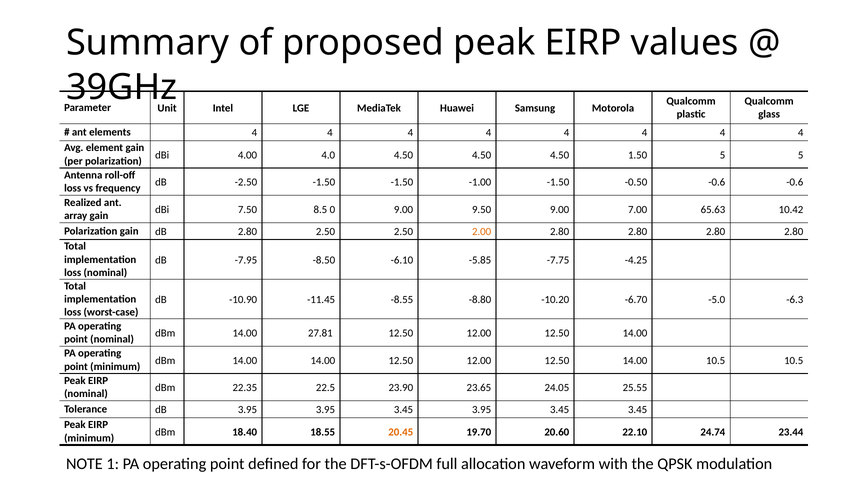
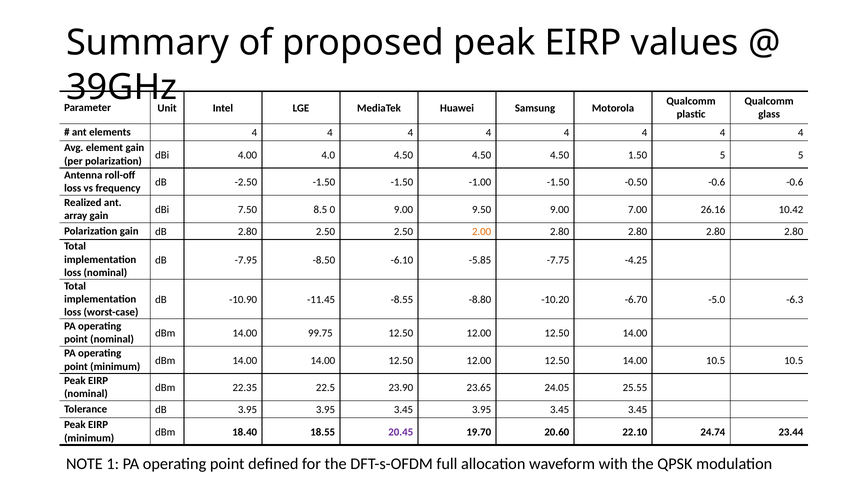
65.63: 65.63 -> 26.16 (713, 209)
27.81: 27.81 -> 99.75 (320, 333)
20.45 colour: orange -> purple (401, 432)
